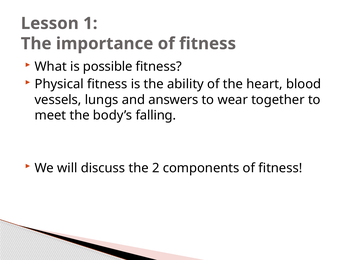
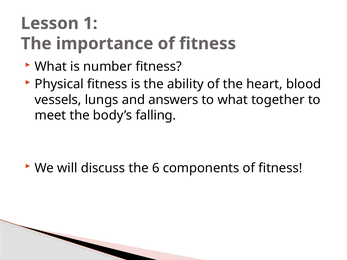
possible: possible -> number (108, 67)
to wear: wear -> what (233, 100)
2: 2 -> 6 (156, 168)
